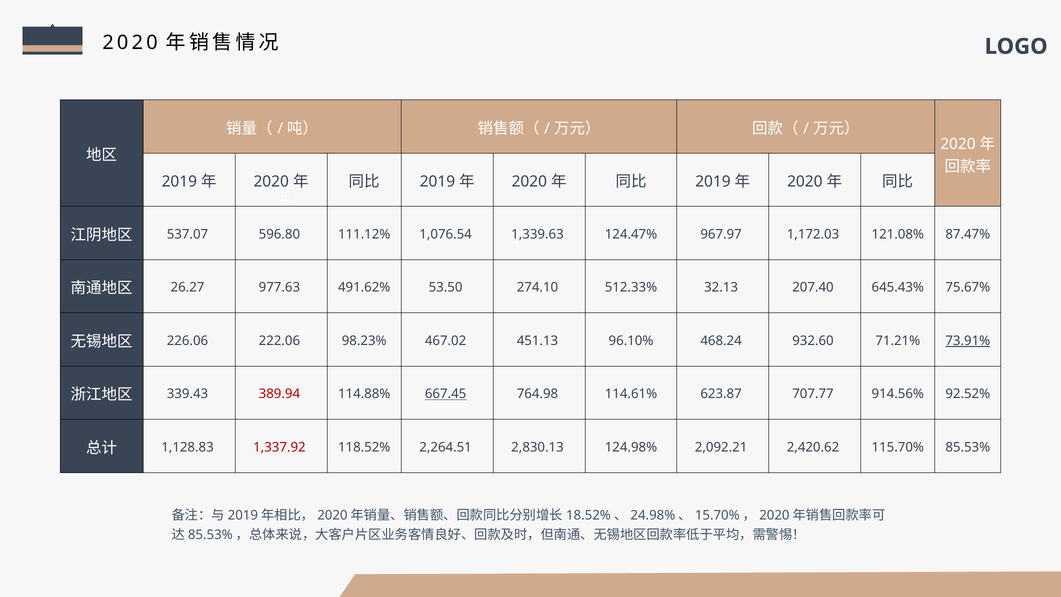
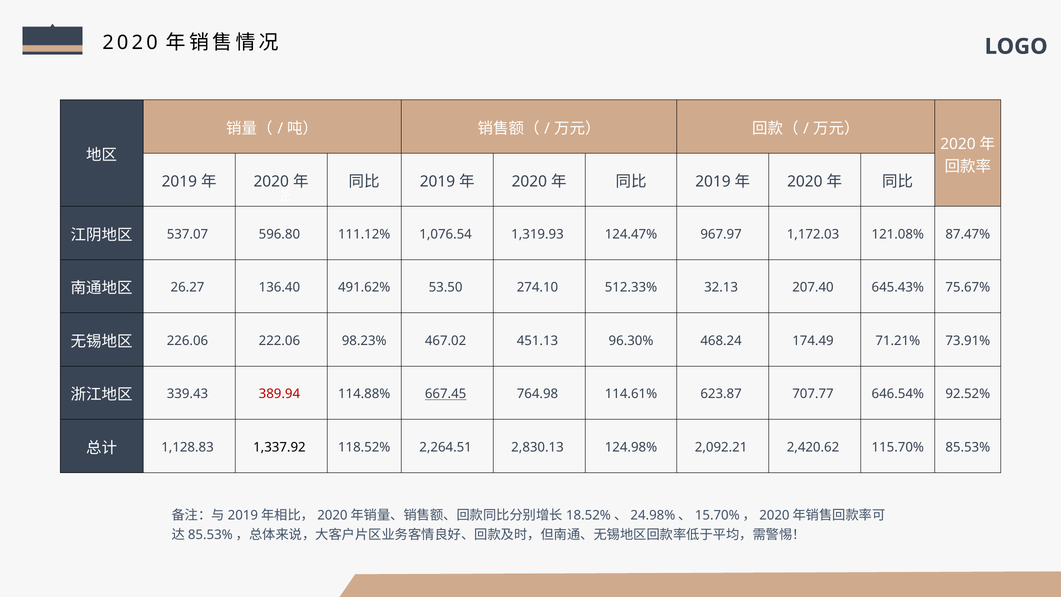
1,339.63: 1,339.63 -> 1,319.93 (537, 234)
977.63: 977.63 -> 136.40 (279, 287)
96.10%: 96.10% -> 96.30% (631, 341)
932.60: 932.60 -> 174.49 (813, 341)
73.91% underline: present -> none (968, 341)
914.56%: 914.56% -> 646.54% (898, 394)
1,337.92 colour: red -> black (279, 447)
